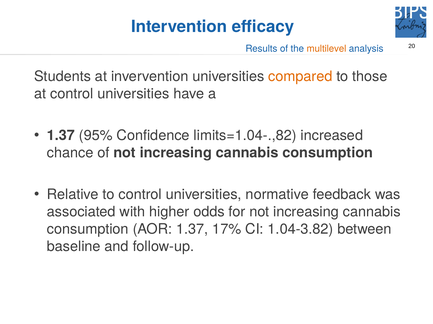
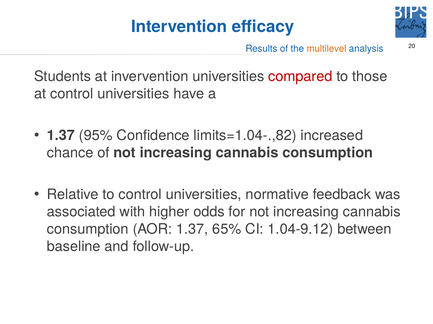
compared colour: orange -> red (300, 77)
17%: 17% -> 65% (227, 230)
1.04-3.82: 1.04-3.82 -> 1.04-9.12 (301, 230)
